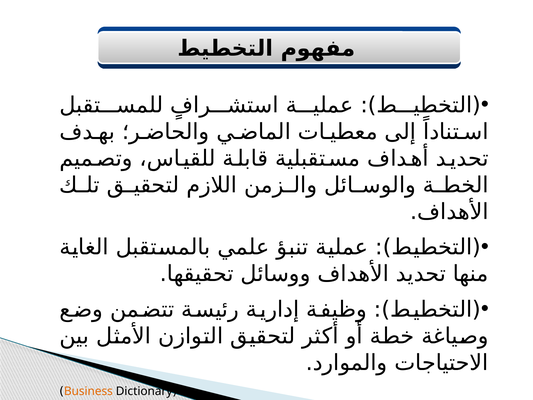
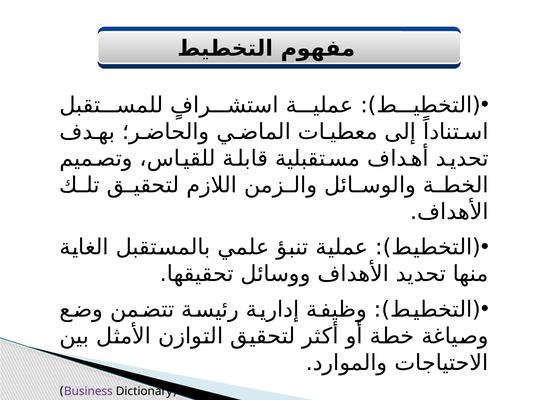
Business colour: orange -> purple (88, 391)
